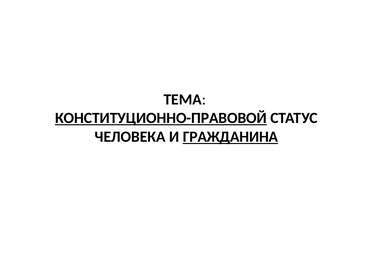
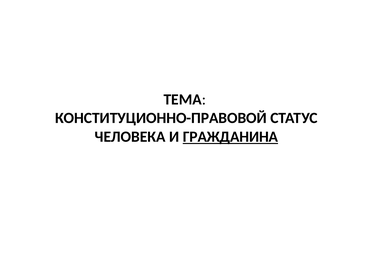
КОНСТИТУЦИОННО-ПРАВОВОЙ underline: present -> none (161, 118)
